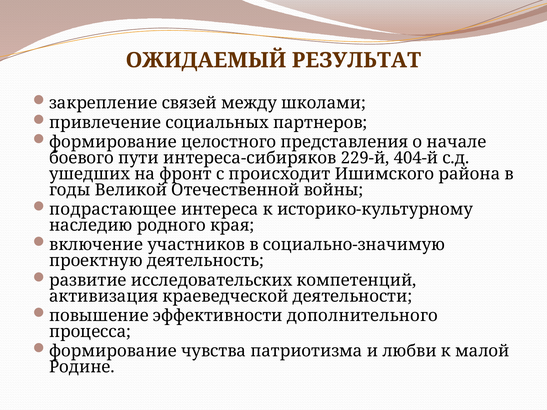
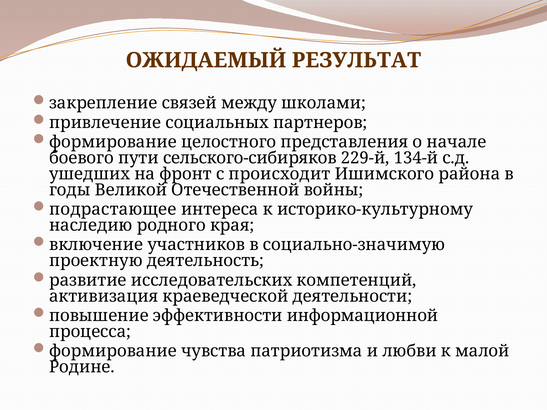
интереса-сибиряков: интереса-сибиряков -> сельского-сибиряков (250, 158)
404-й: 404-й -> 134-й (416, 158)
дополнительного: дополнительного -> информационной (362, 316)
